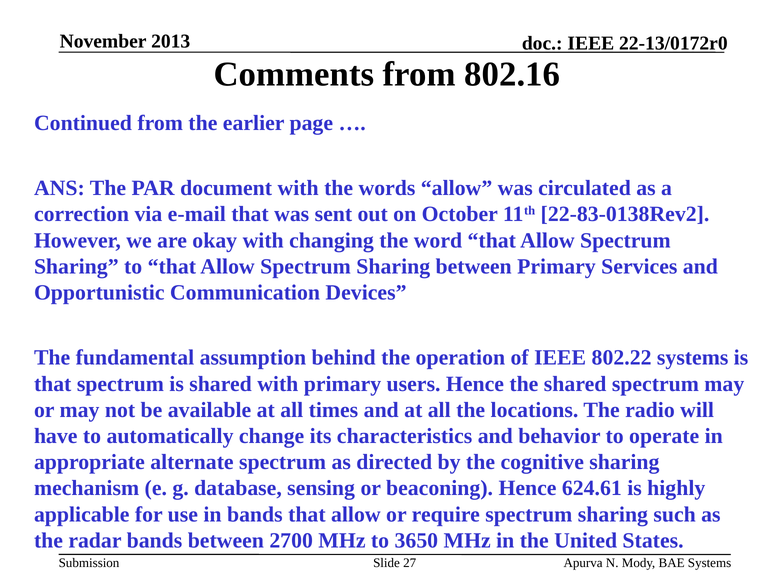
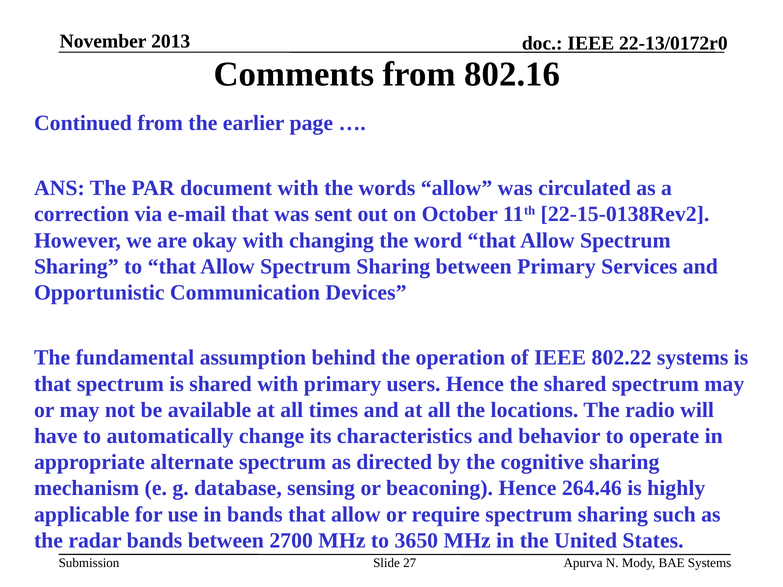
22-83-0138Rev2: 22-83-0138Rev2 -> 22-15-0138Rev2 (625, 214)
624.61: 624.61 -> 264.46 (592, 489)
